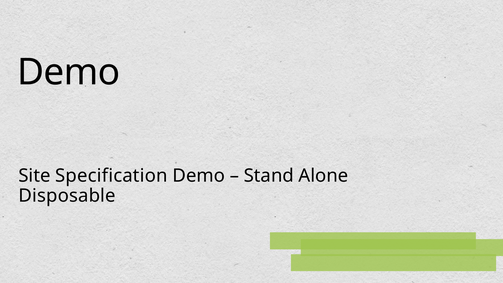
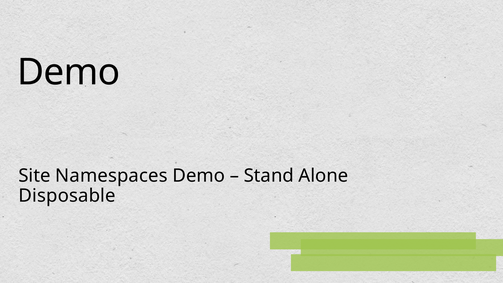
Specification: Specification -> Namespaces (111, 176)
